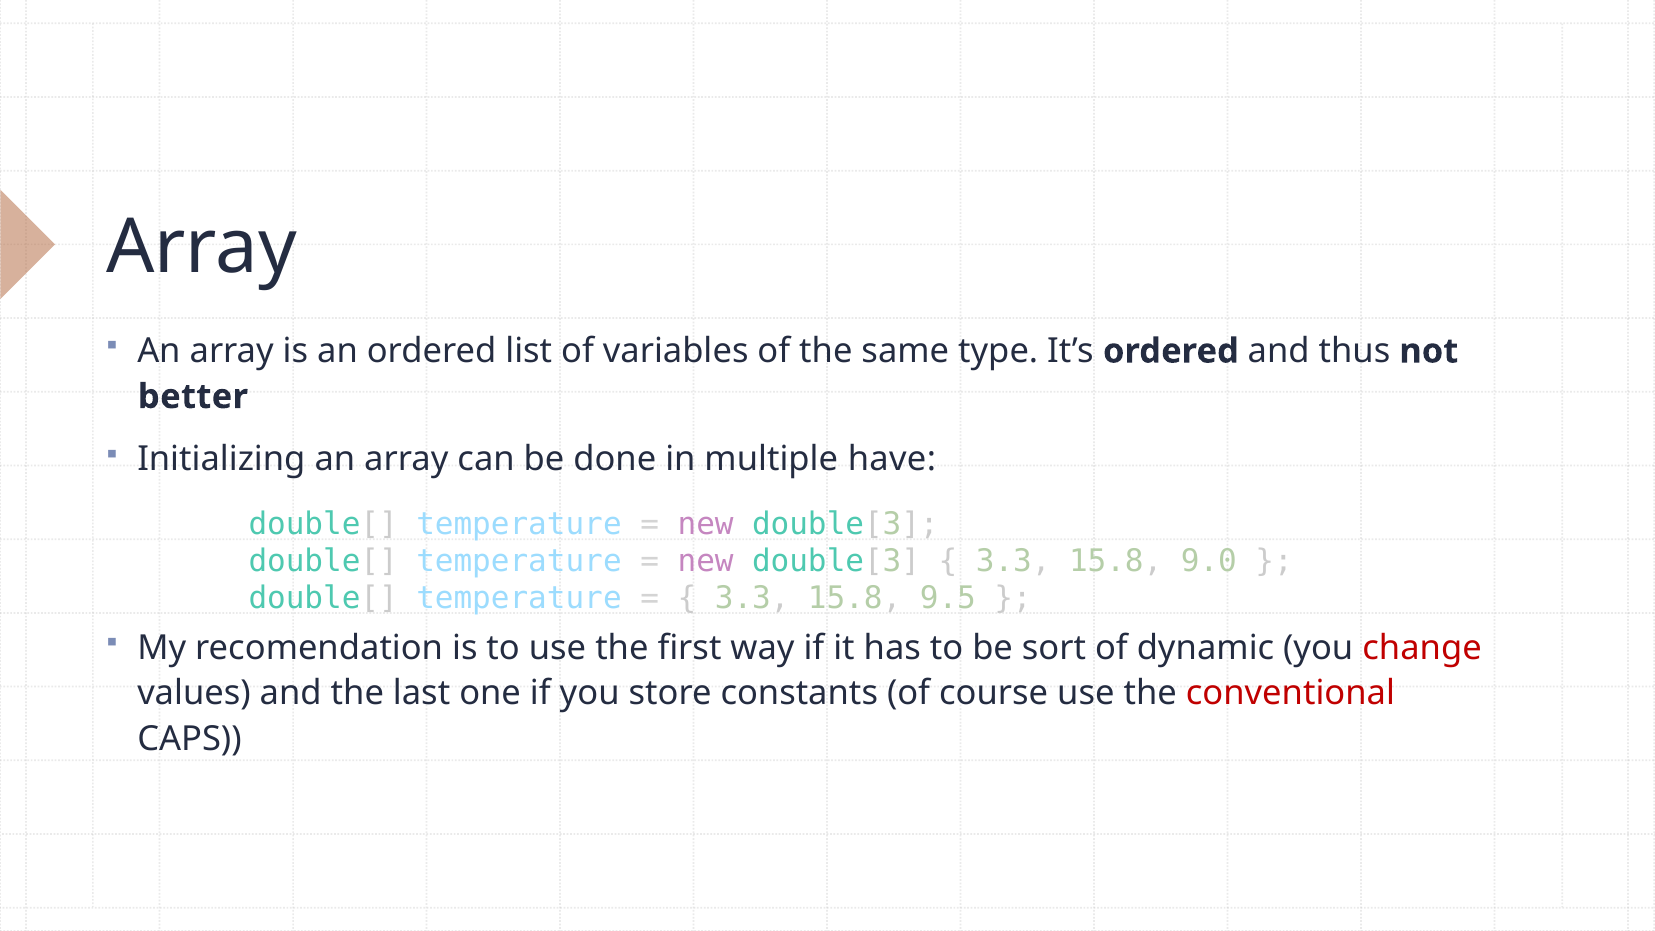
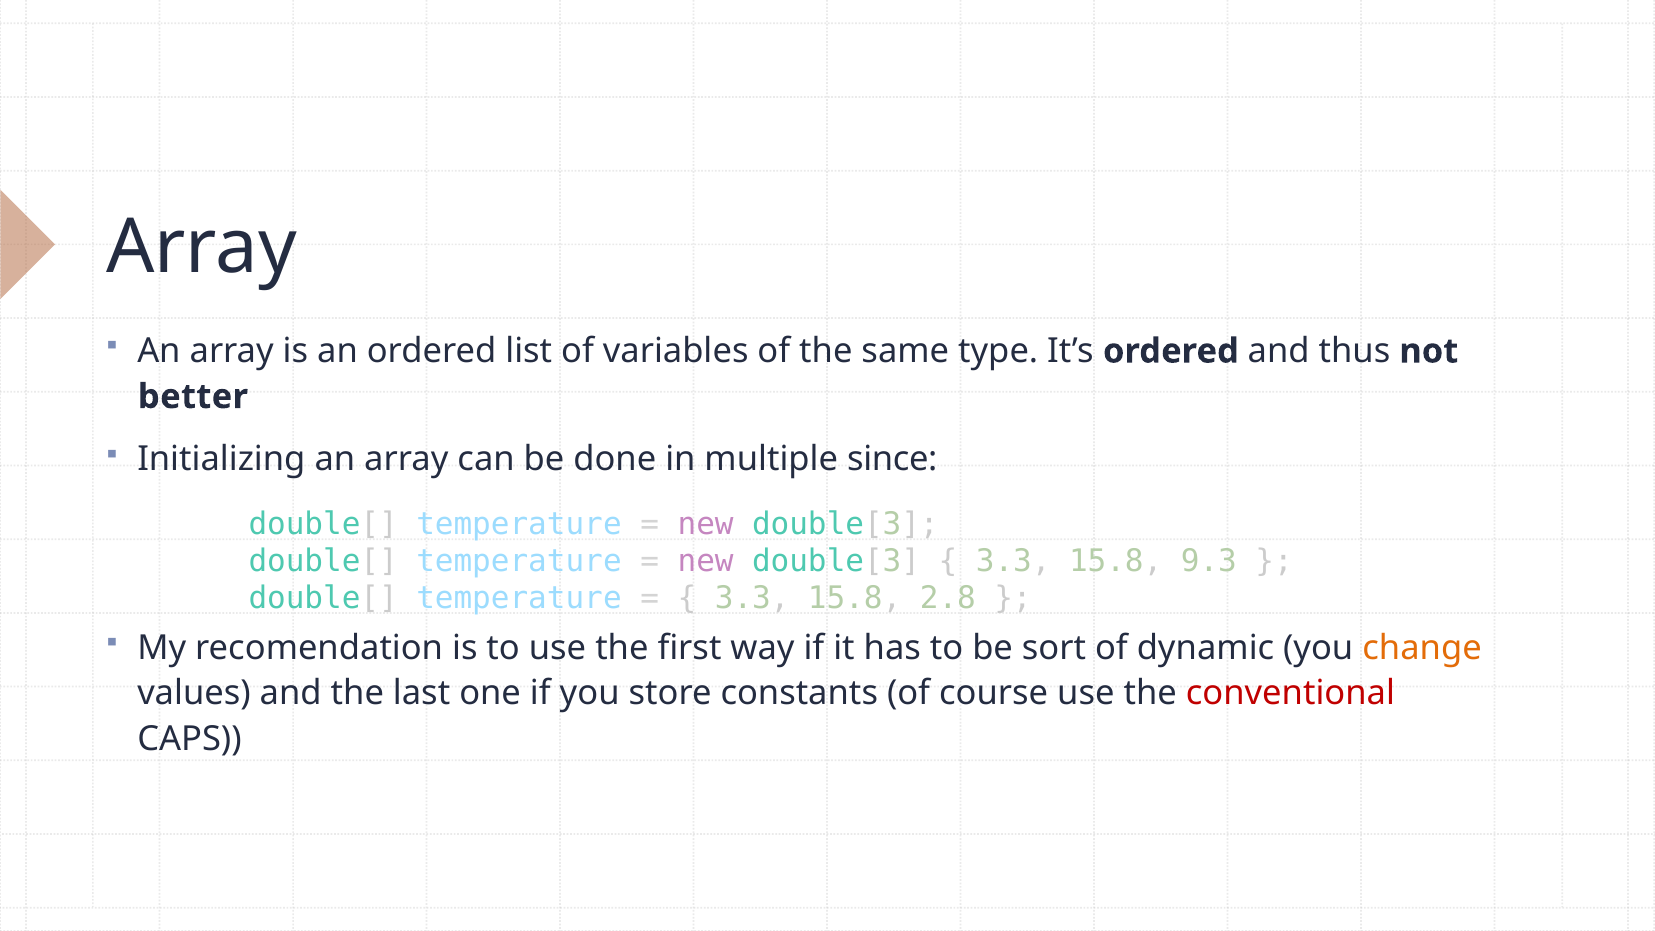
have: have -> since (892, 459)
9.0: 9.0 -> 9.3 (1209, 561)
9.5: 9.5 -> 2.8 (948, 598)
change colour: red -> orange (1422, 648)
